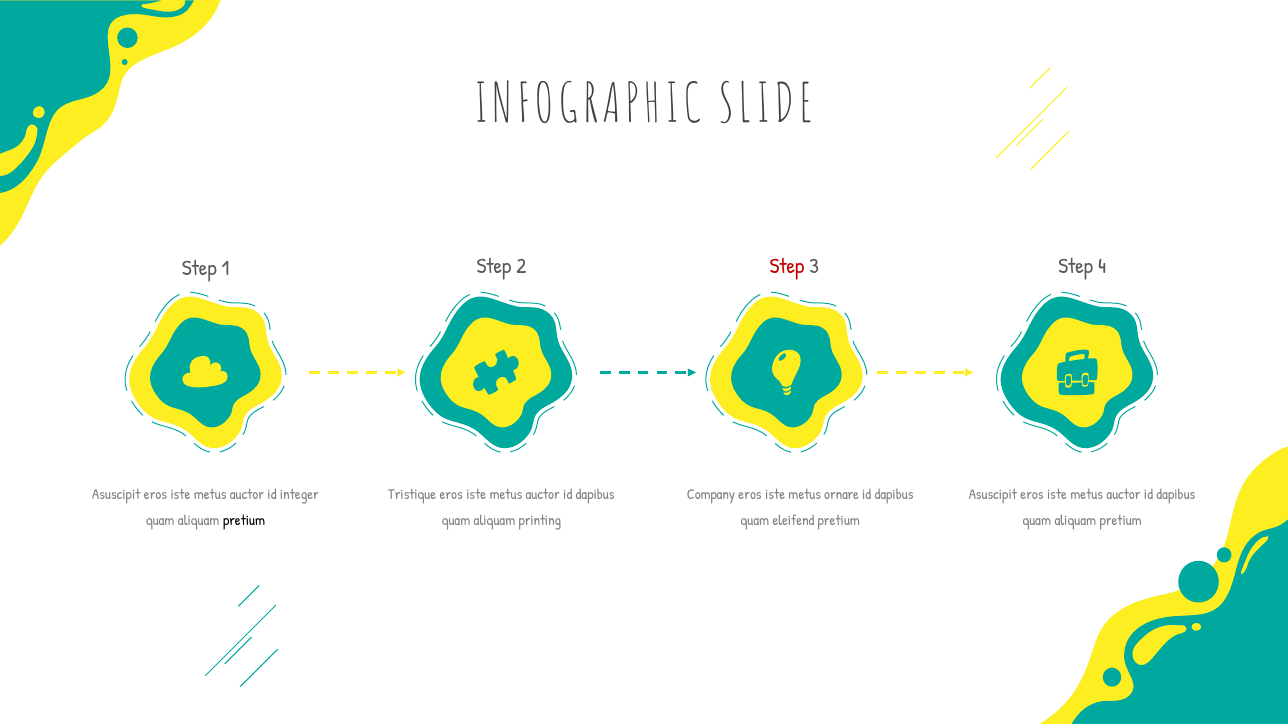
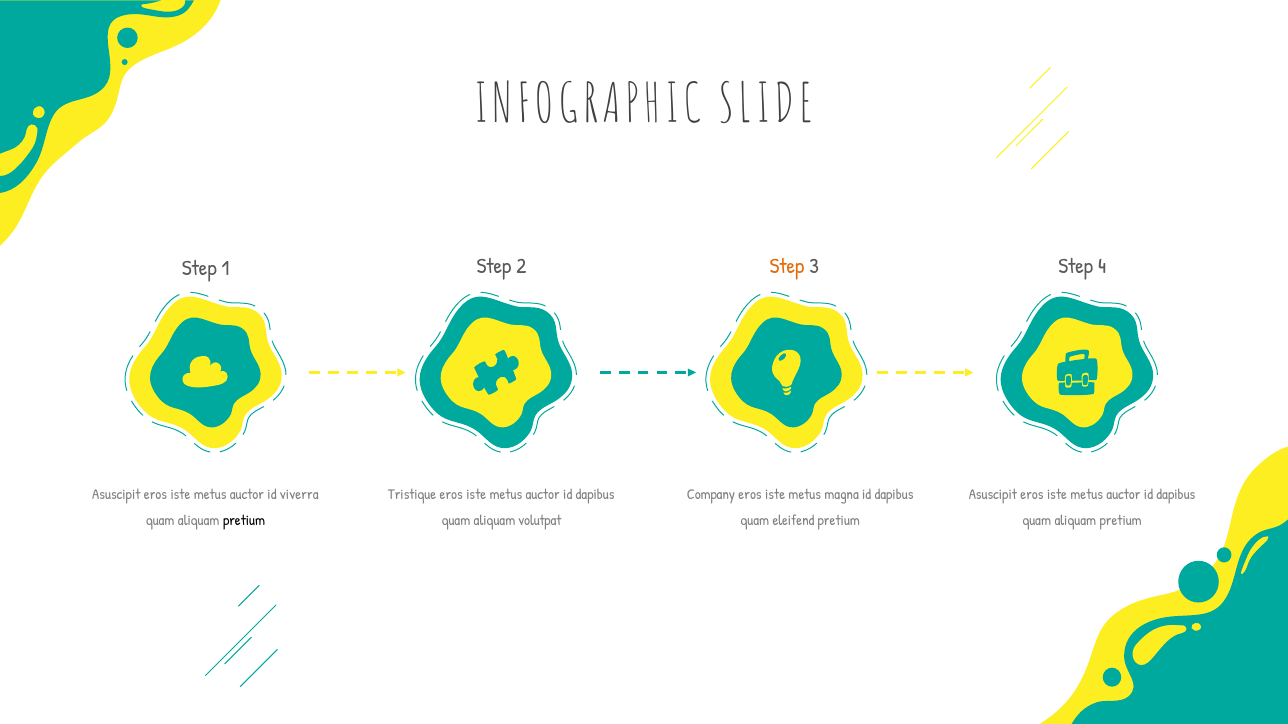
Step colour: red -> orange (787, 266)
integer: integer -> viverra (299, 495)
ornare: ornare -> magna (842, 495)
printing: printing -> volutpat (540, 521)
